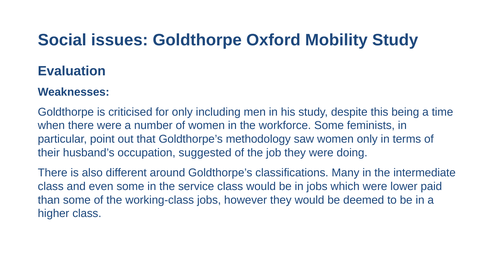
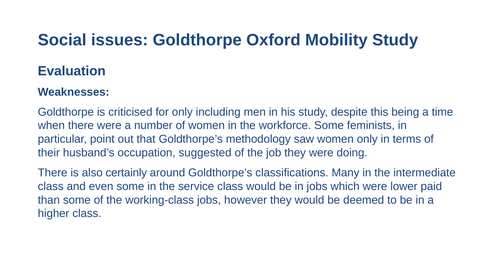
different: different -> certainly (126, 173)
